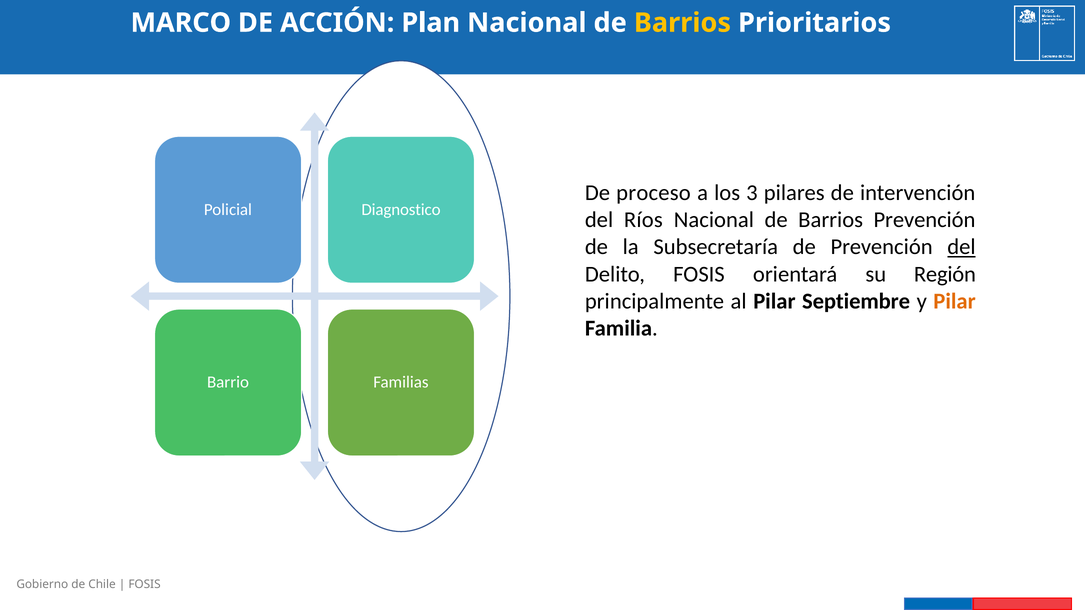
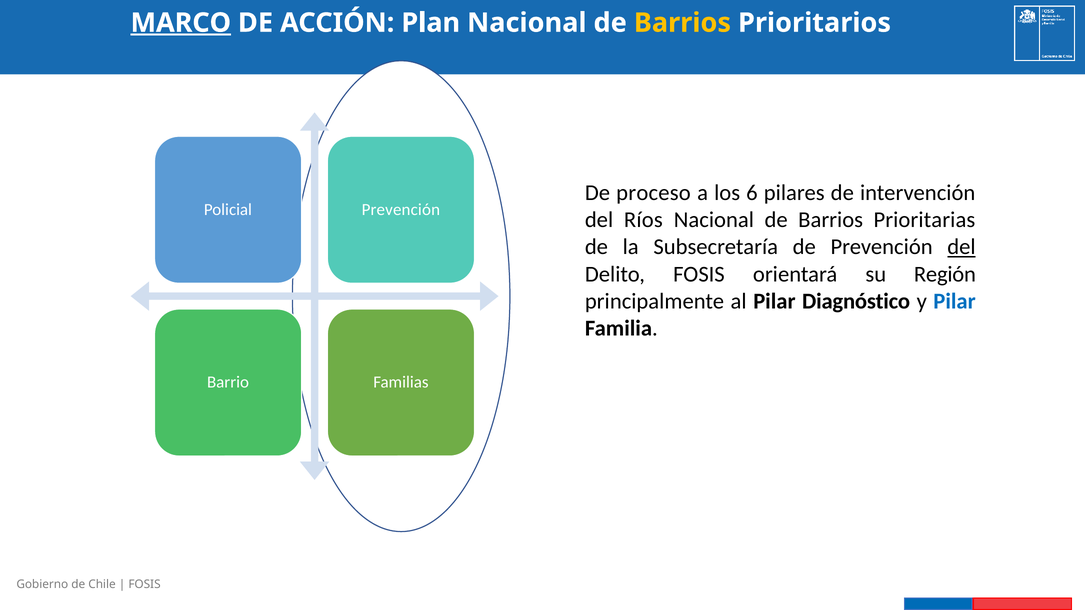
MARCO underline: none -> present (181, 23)
3: 3 -> 6 (752, 193)
Diagnostico: Diagnostico -> Prevención (401, 210)
Barrios Prevención: Prevención -> Prioritarias (924, 220)
Septiembre: Septiembre -> Diagnóstico (856, 301)
Pilar colour: orange -> blue (955, 301)
